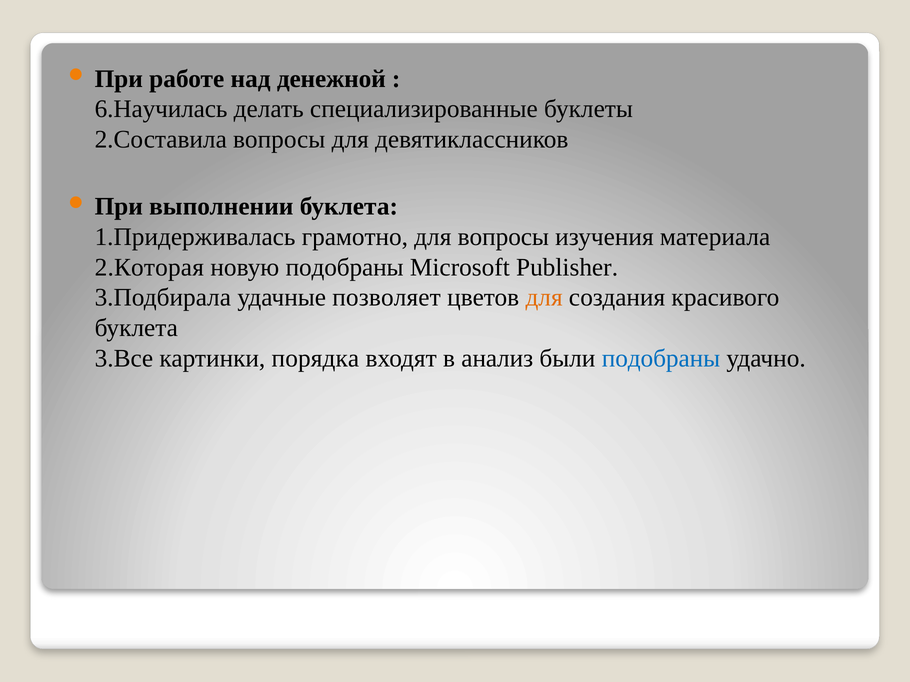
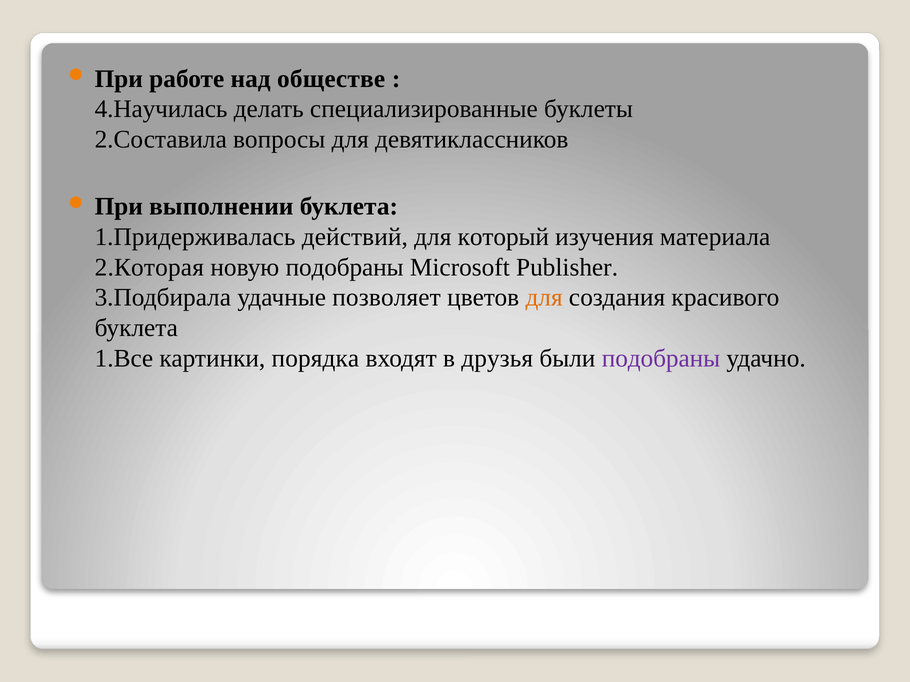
денежной: денежной -> обществе (331, 79)
6.Научилась: 6.Научилась -> 4.Научилась (161, 109)
грамотно: грамотно -> действий (355, 237)
для вопросы: вопросы -> который (503, 237)
3.Все: 3.Все -> 1.Все (124, 359)
анализ: анализ -> друзья (497, 359)
подобраны colour: blue -> purple (661, 359)
